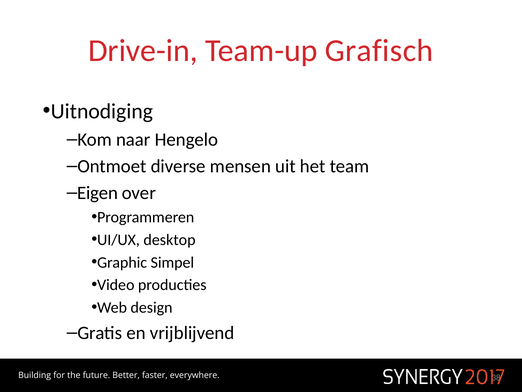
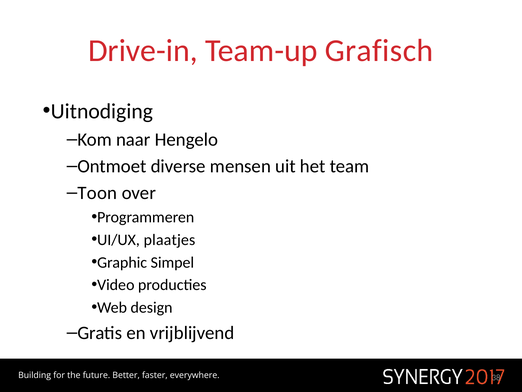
Eigen: Eigen -> Toon (97, 193)
desktop: desktop -> plaatjes (169, 239)
